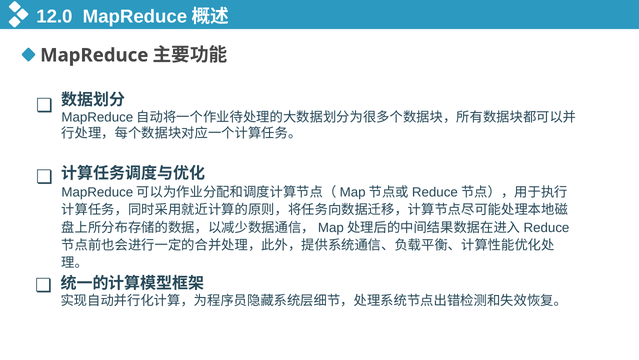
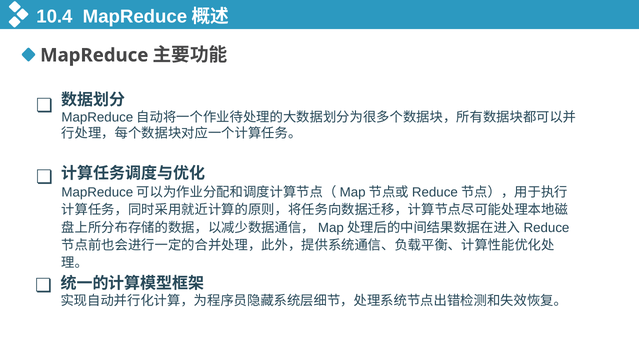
12.0: 12.0 -> 10.4 (54, 16)
